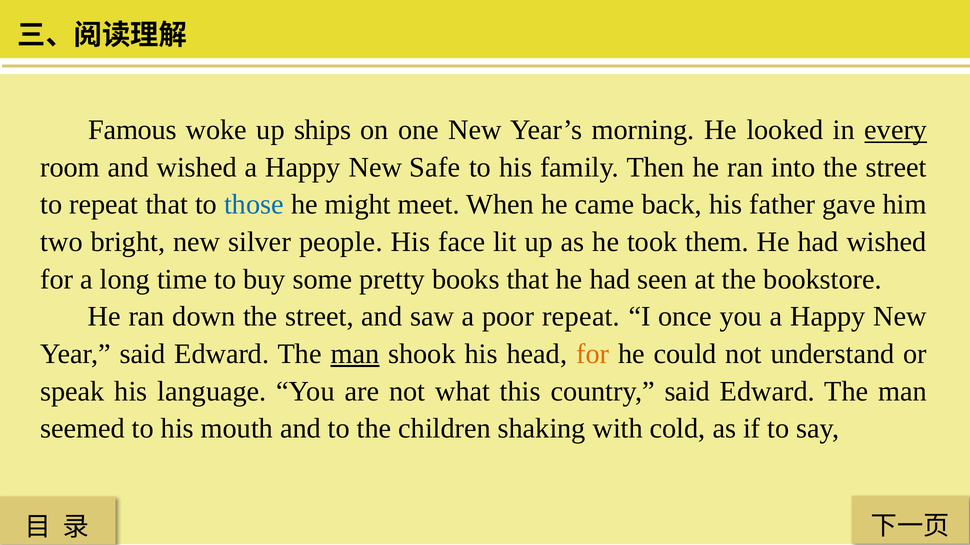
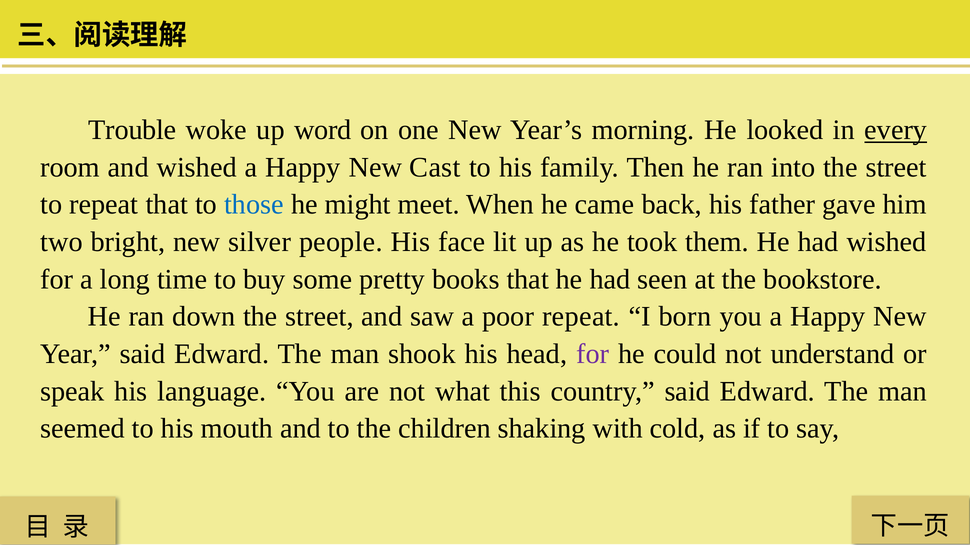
Famous: Famous -> Trouble (132, 130)
ships: ships -> word (323, 130)
Safe: Safe -> Cast (435, 168)
once: once -> born (685, 317)
man underline: present -> none (355, 354)
for colour: orange -> purple (593, 354)
